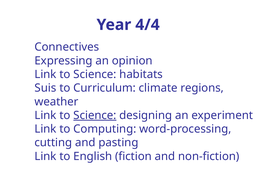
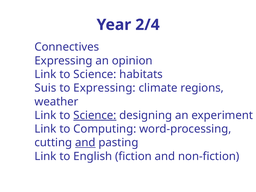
4/4: 4/4 -> 2/4 (147, 25)
to Curriculum: Curriculum -> Expressing (105, 88)
and underline: none -> present (85, 143)
